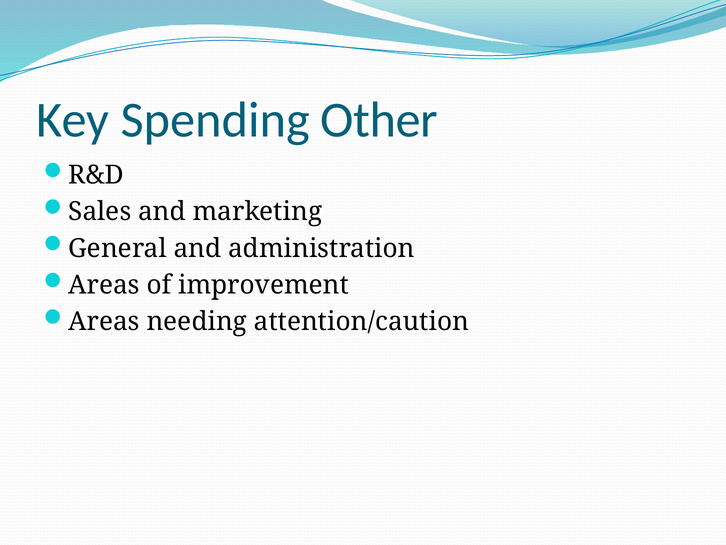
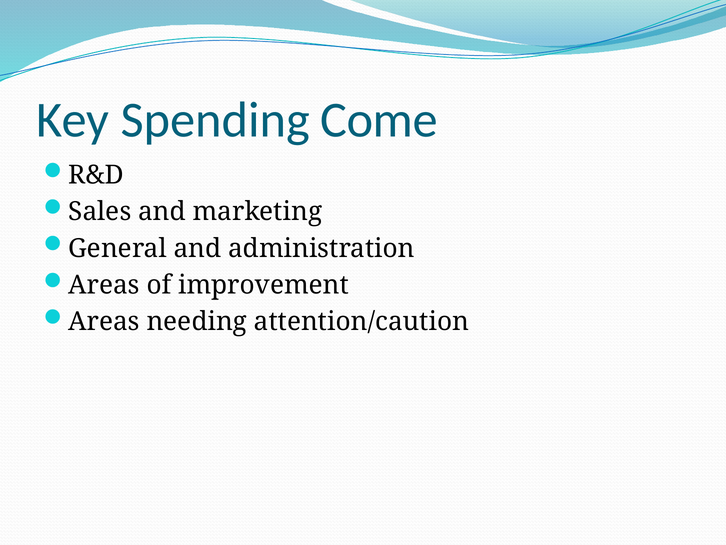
Other: Other -> Come (379, 120)
